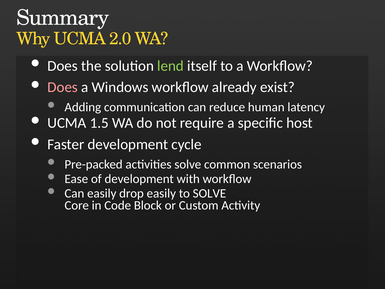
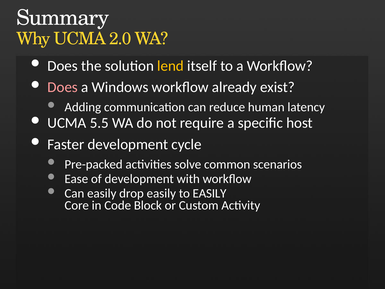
lend colour: light green -> yellow (171, 66)
1.5: 1.5 -> 5.5 (99, 123)
to SOLVE: SOLVE -> EASILY (210, 193)
